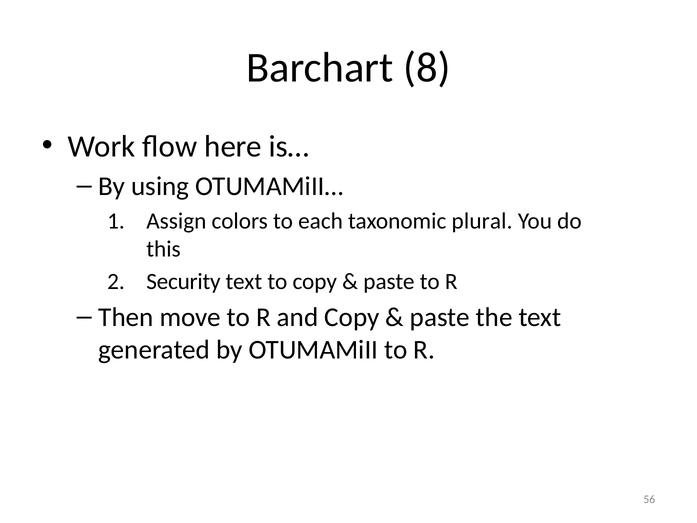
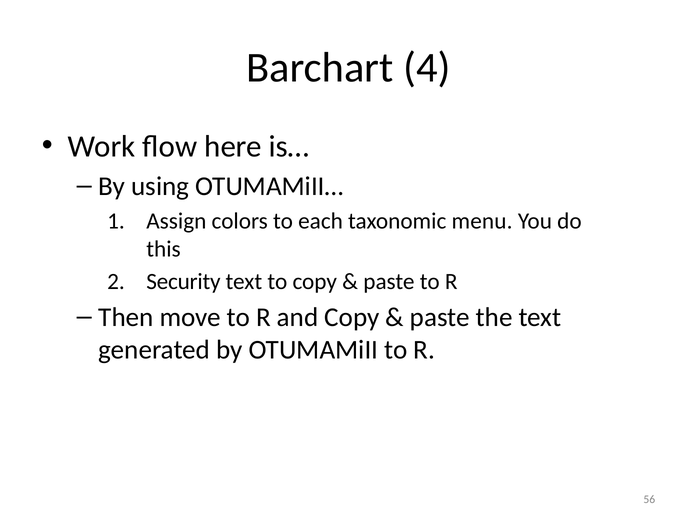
8: 8 -> 4 (427, 67)
plural: plural -> menu (482, 221)
